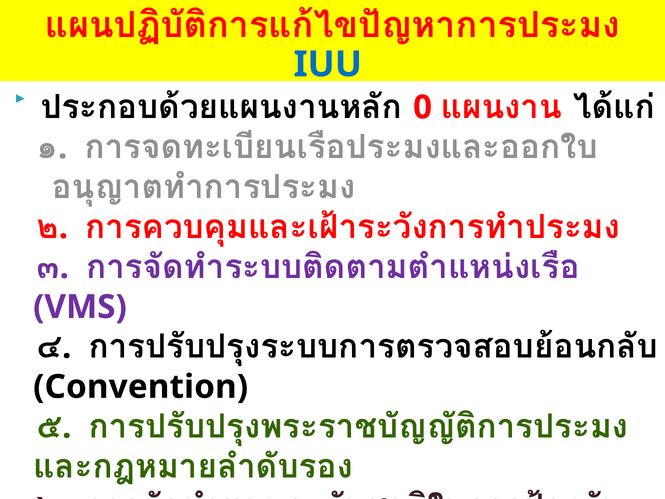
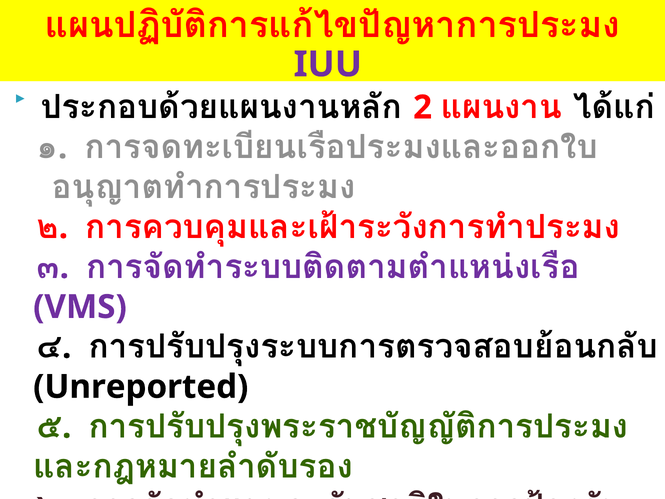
IUU colour: blue -> purple (328, 64)
0: 0 -> 2 (423, 107)
Convention: Convention -> Unreported (141, 387)
